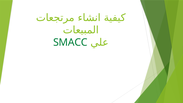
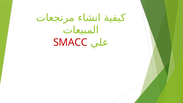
SMACC colour: green -> red (70, 42)
